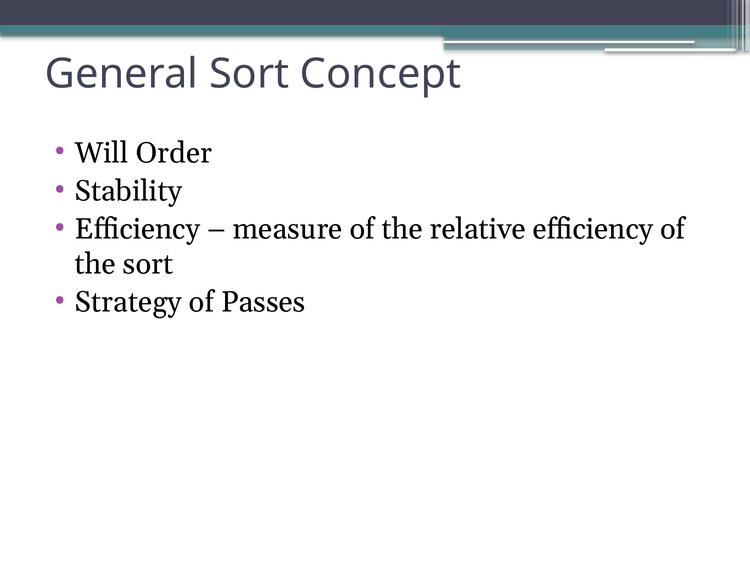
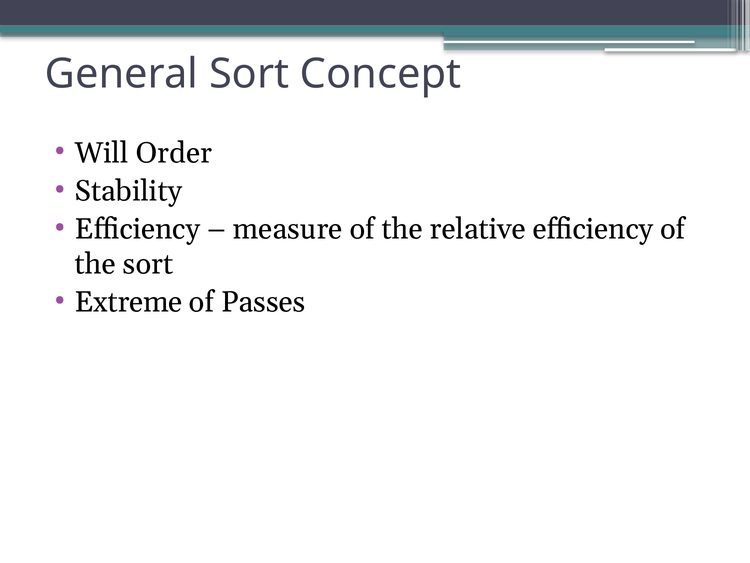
Strategy: Strategy -> Extreme (129, 302)
